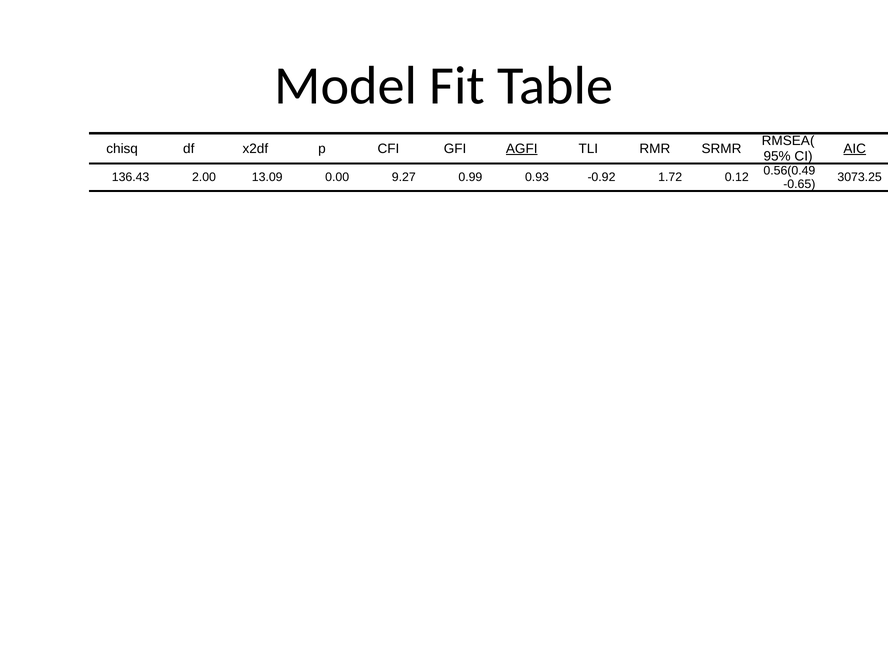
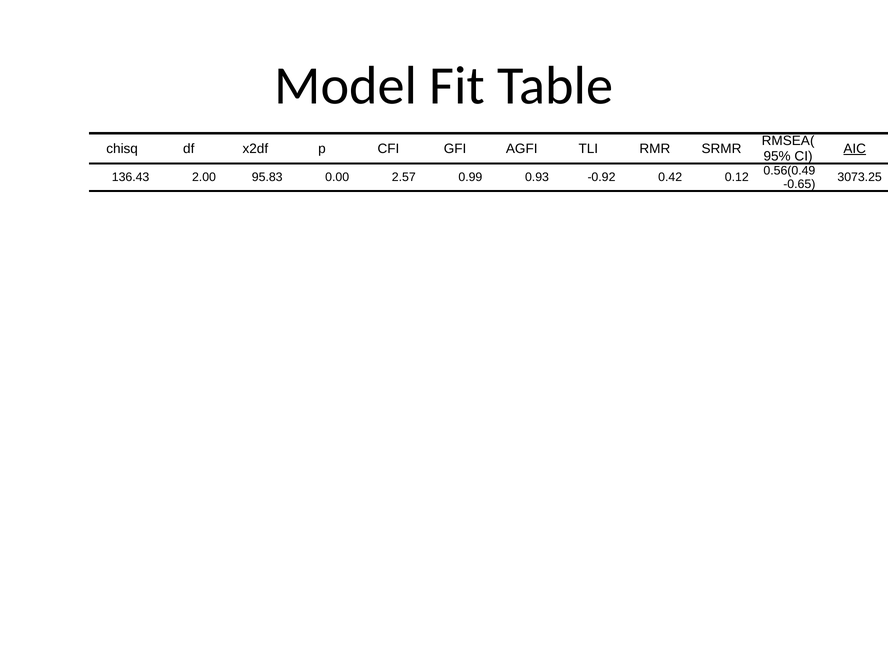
AGFI underline: present -> none (522, 149)
13.09: 13.09 -> 95.83 (267, 177)
9.27: 9.27 -> 2.57 (404, 177)
1.72: 1.72 -> 0.42 (670, 177)
